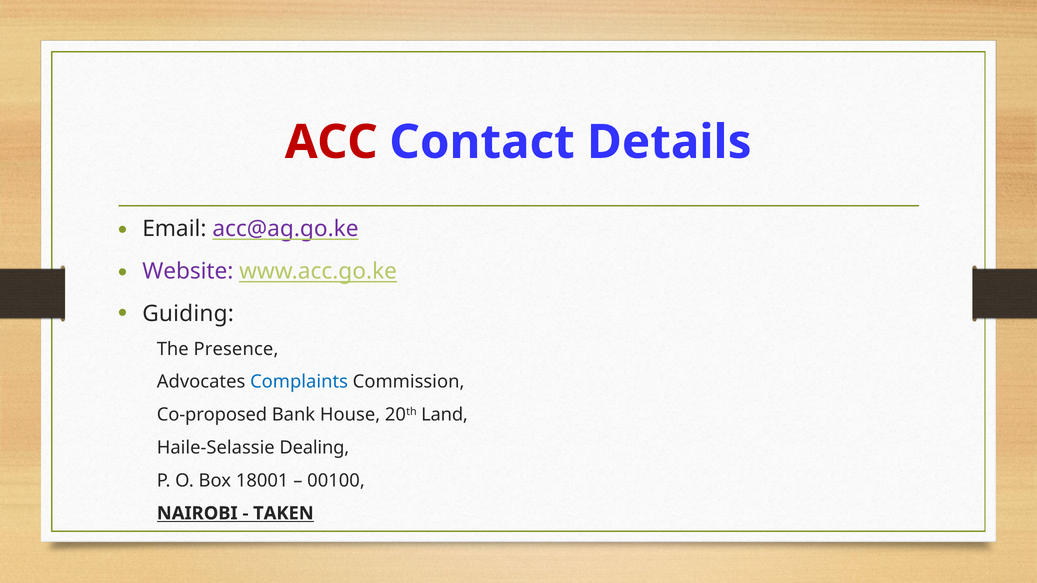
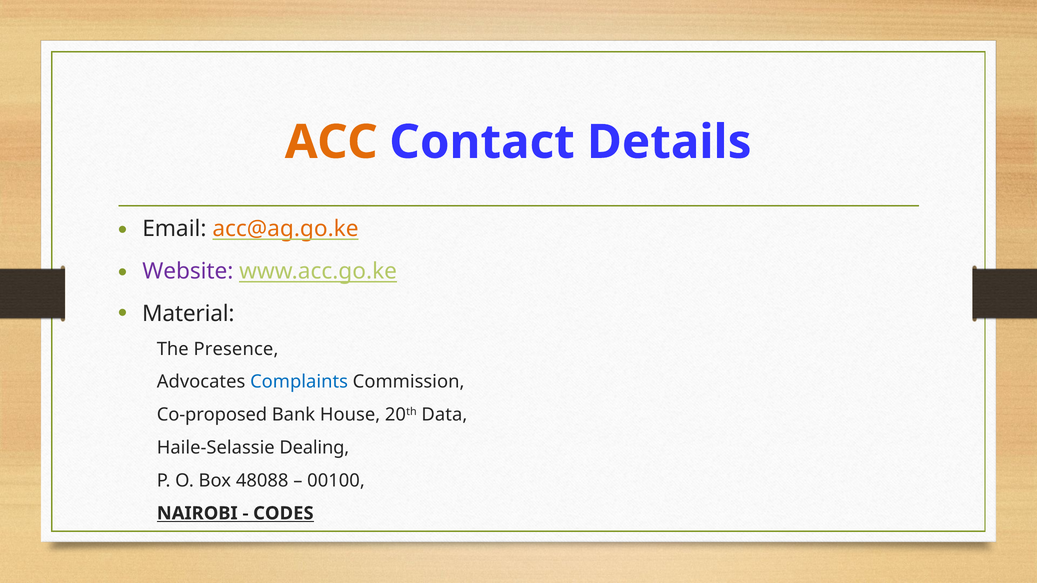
ACC colour: red -> orange (331, 142)
acc@ag.go.ke colour: purple -> orange (286, 229)
Guiding: Guiding -> Material (188, 314)
Land: Land -> Data (444, 415)
18001: 18001 -> 48088 (262, 481)
TAKEN: TAKEN -> CODES (283, 514)
